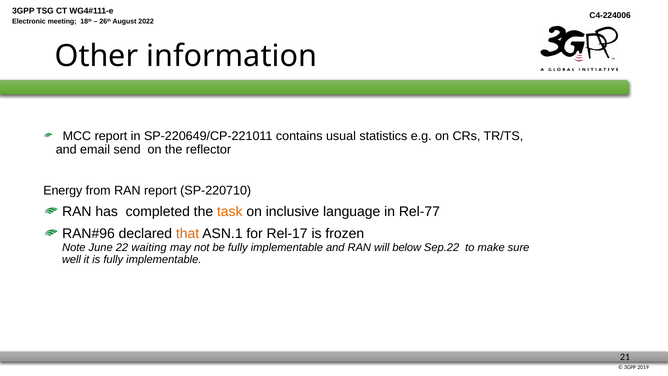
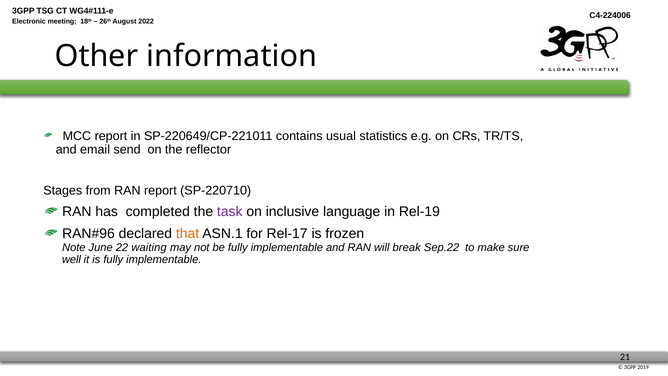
Energy: Energy -> Stages (63, 190)
task colour: orange -> purple (230, 212)
Rel-77: Rel-77 -> Rel-19 (419, 212)
below: below -> break (407, 247)
